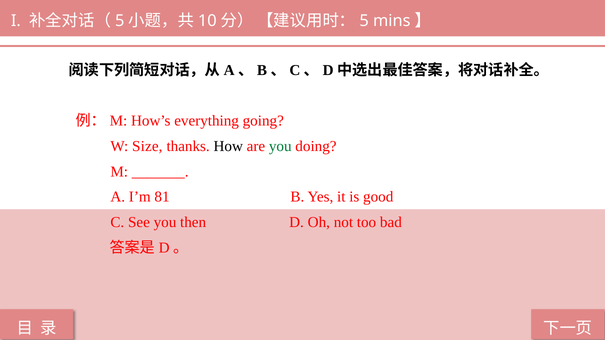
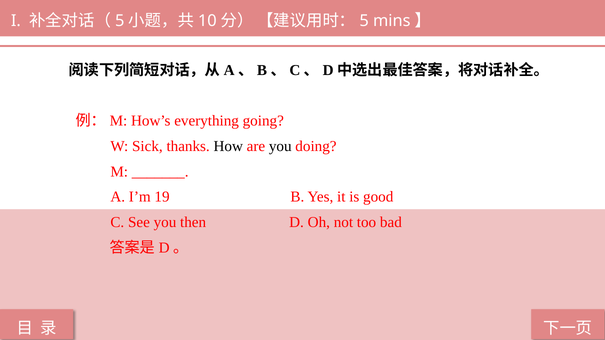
Size: Size -> Sick (147, 146)
you colour: green -> black (280, 146)
81: 81 -> 19 (162, 197)
